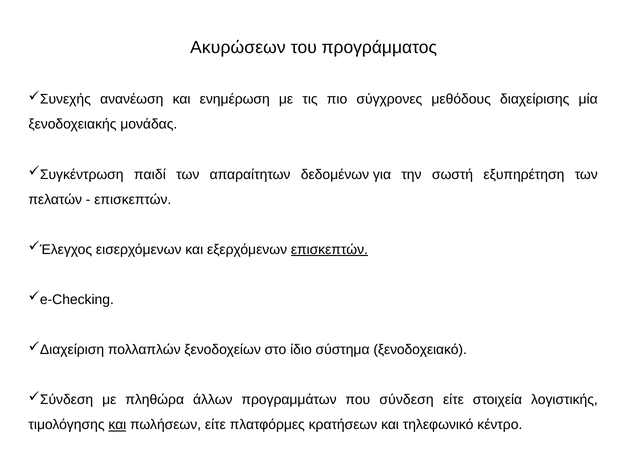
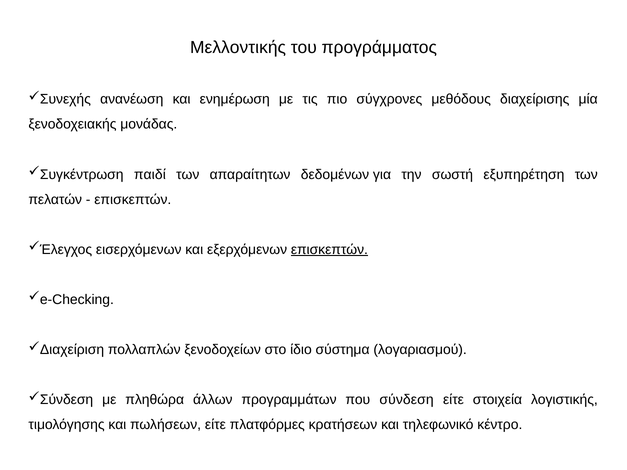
Ακυρώσεων: Ακυρώσεων -> Μελλοντικής (238, 47)
ξενοδοχειακό: ξενοδοχειακό -> λογαριασμού (420, 350)
και underline: present -> none (117, 425)
